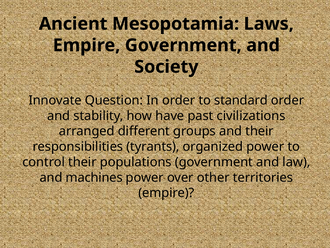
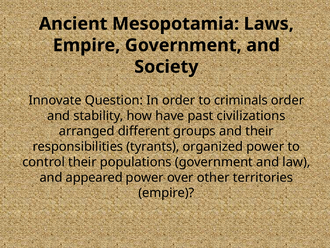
standard: standard -> criminals (241, 100)
machines: machines -> appeared (94, 177)
